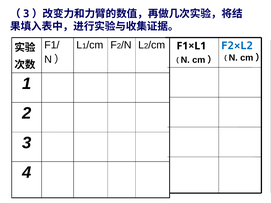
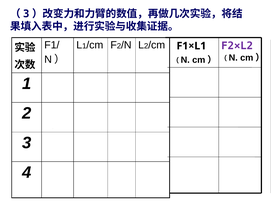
F2×L2 colour: blue -> purple (237, 46)
